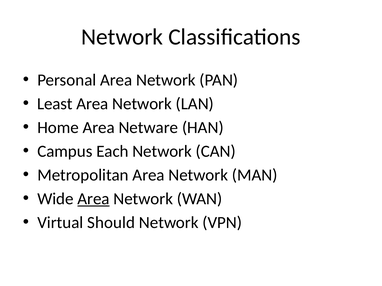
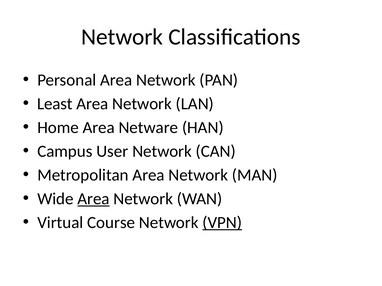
Each: Each -> User (112, 151)
Should: Should -> Course (111, 223)
VPN underline: none -> present (222, 223)
